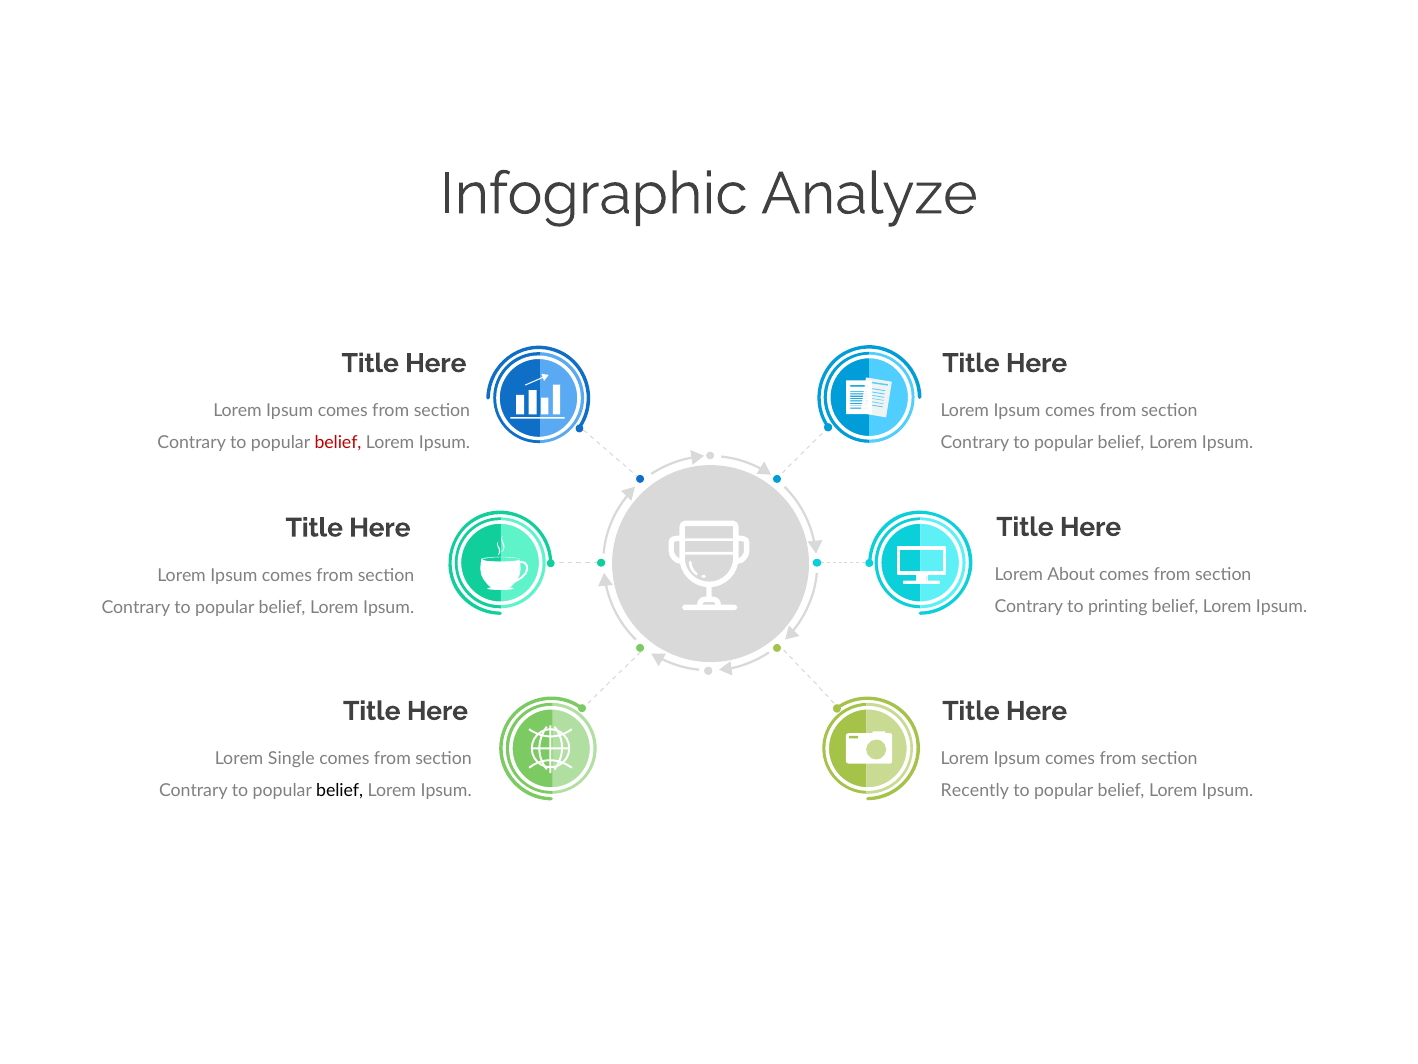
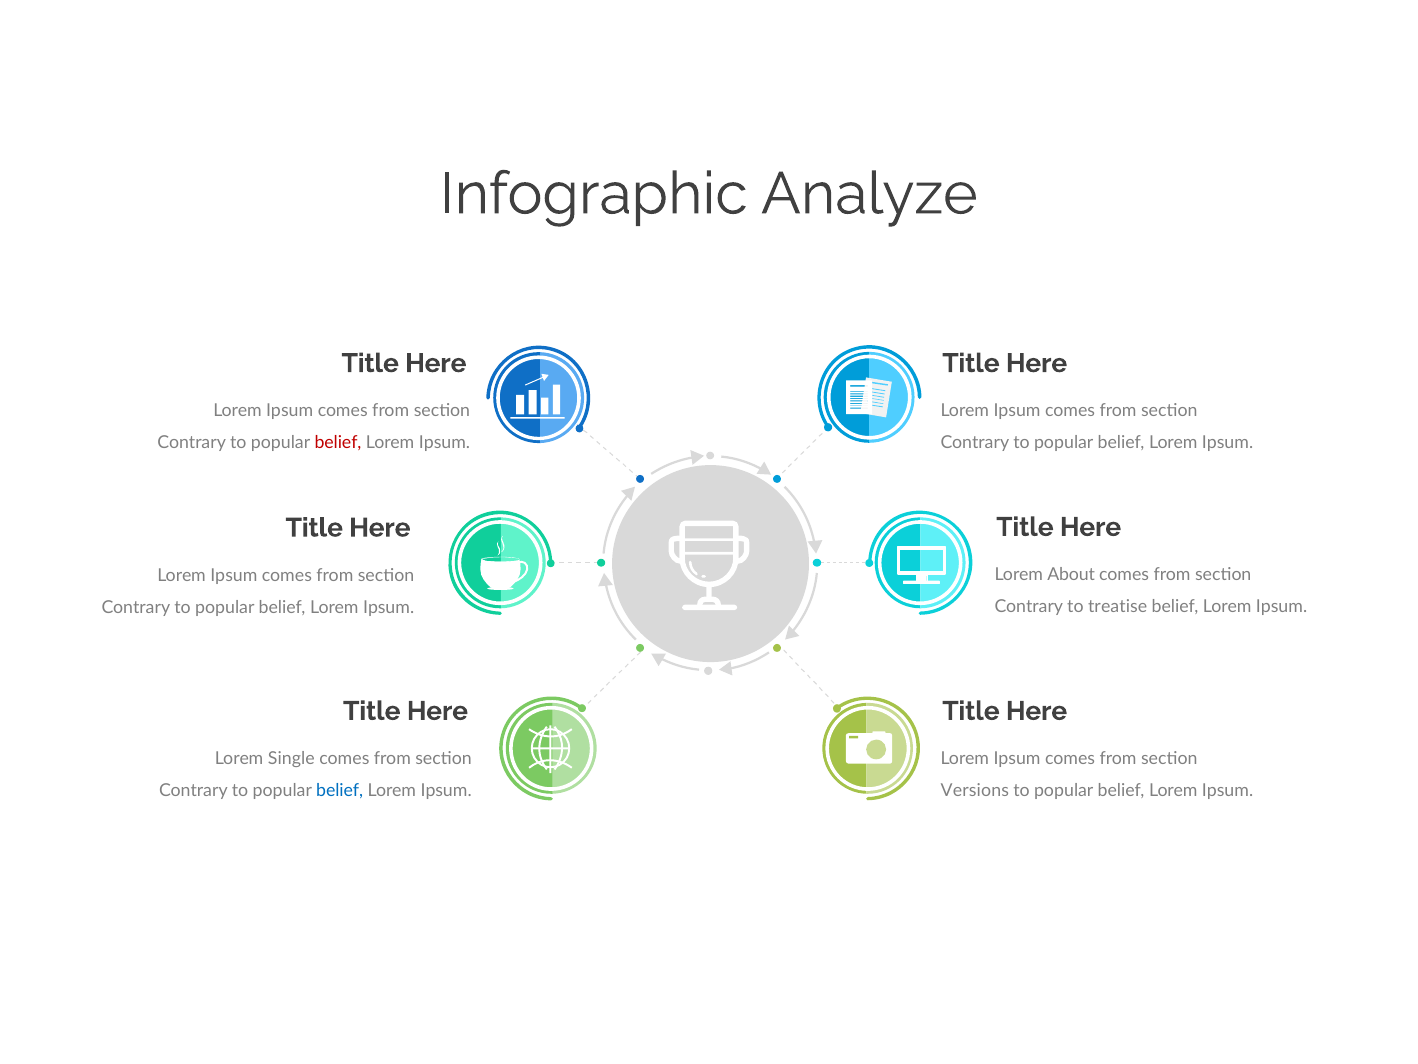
printing: printing -> treatise (1118, 606)
belief colour: black -> blue (340, 790)
Recently: Recently -> Versions (975, 790)
